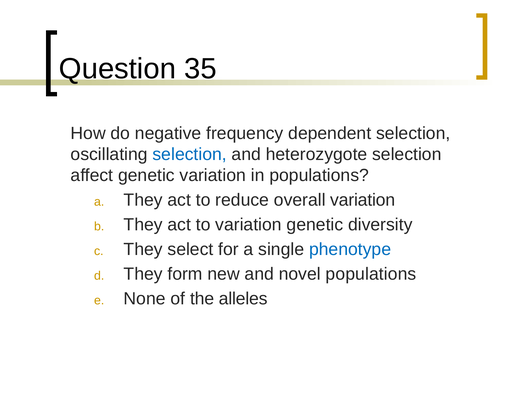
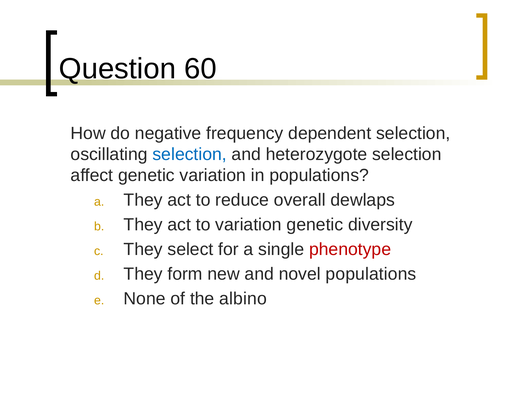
35: 35 -> 60 (200, 69)
overall variation: variation -> dewlaps (363, 200)
phenotype colour: blue -> red (350, 249)
alleles: alleles -> albino (243, 298)
